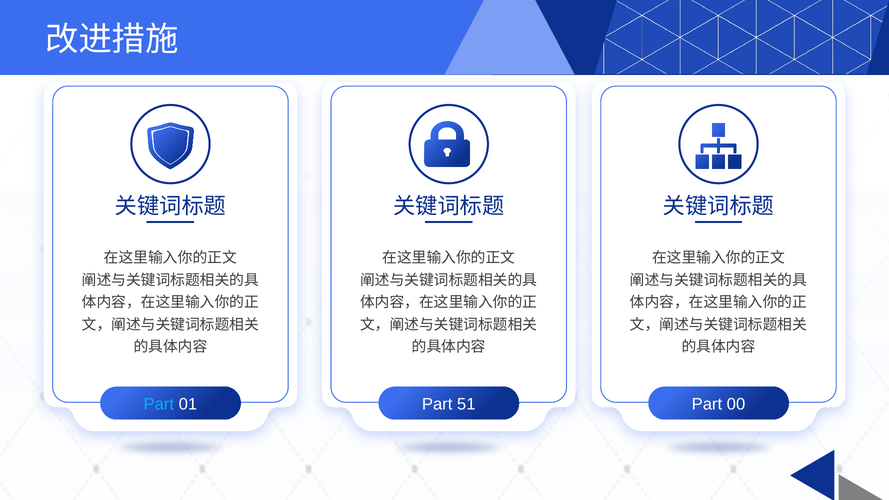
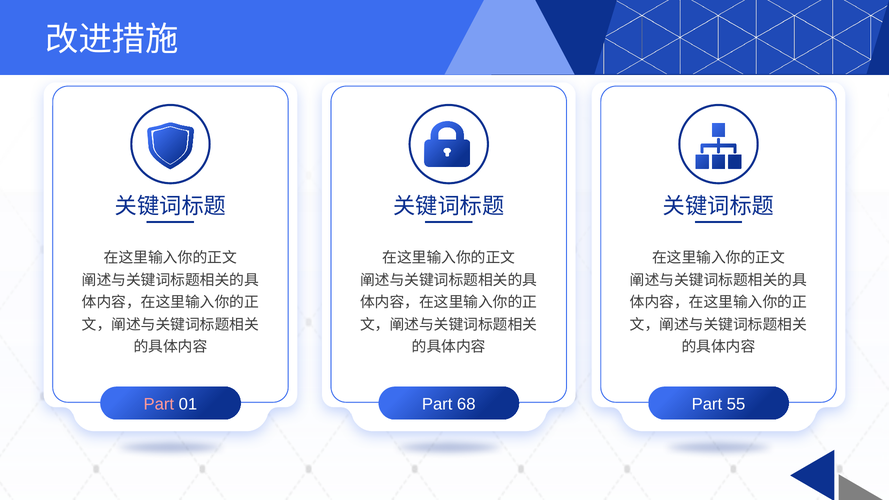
Part colour: light blue -> pink (159, 404)
51: 51 -> 68 (466, 404)
00: 00 -> 55 (736, 404)
